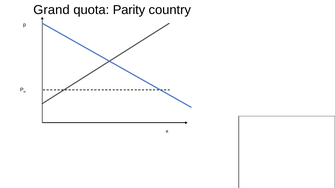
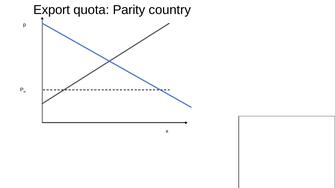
Grand: Grand -> Export (52, 10)
